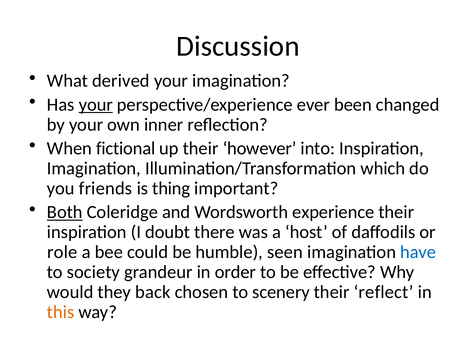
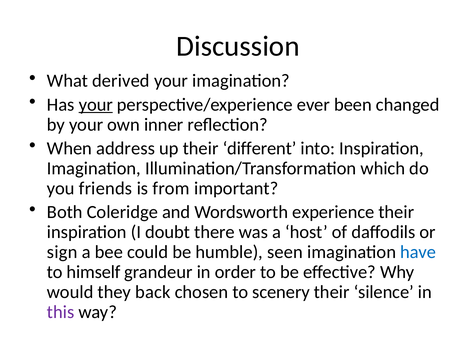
fictional: fictional -> address (126, 148)
however: however -> different (260, 148)
thing: thing -> from (171, 188)
Both underline: present -> none (65, 212)
role: role -> sign (62, 252)
society: society -> himself (94, 272)
reflect: reflect -> silence (384, 292)
this colour: orange -> purple (61, 312)
